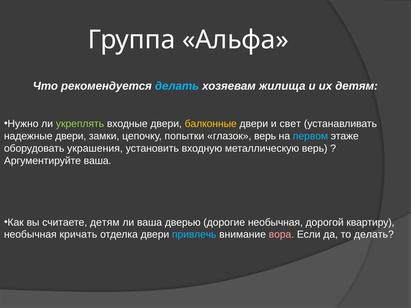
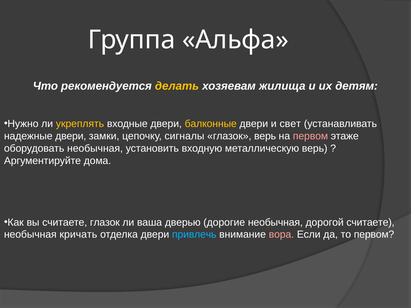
делать colour: light blue -> yellow (177, 86)
укреплять colour: light green -> yellow (80, 124)
попытки: попытки -> сигналы (184, 136)
первом colour: light blue -> pink (310, 136)
оборудовать украшения: украшения -> необычная (95, 148)
Аргументируйте ваша: ваша -> дома (97, 161)
считаете детям: детям -> глазок (105, 222)
дорогой квартиру: квартиру -> считаете (370, 222)
то делать: делать -> первом (374, 235)
